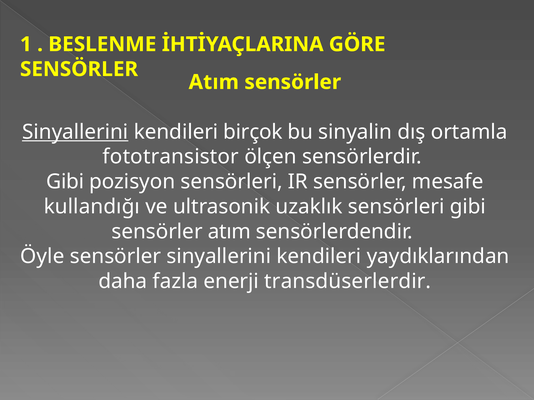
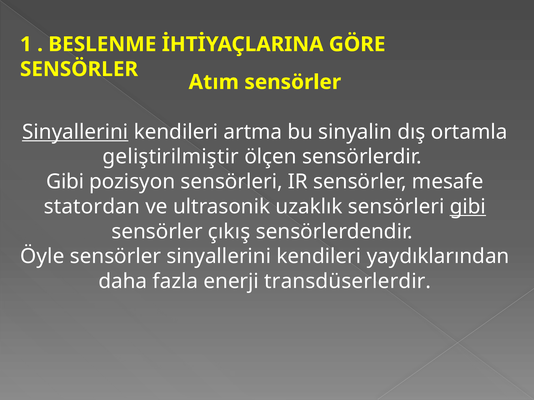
birçok: birçok -> artma (253, 132)
fototransistor: fototransistor -> geliştirilmiştir (171, 157)
kullandığı: kullandığı -> statordan (92, 207)
gibi underline: none -> present (468, 207)
atım: atım -> çıkış (229, 232)
